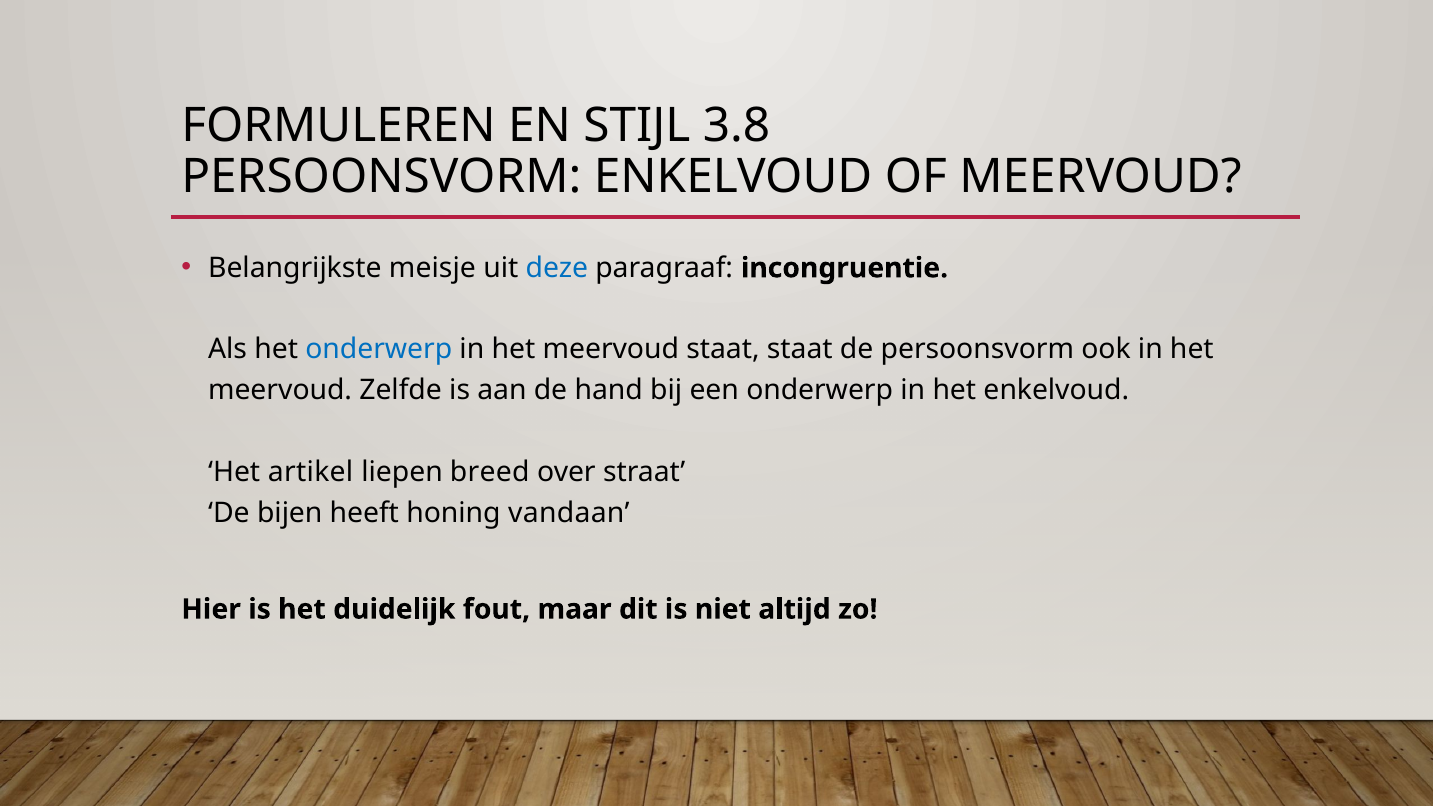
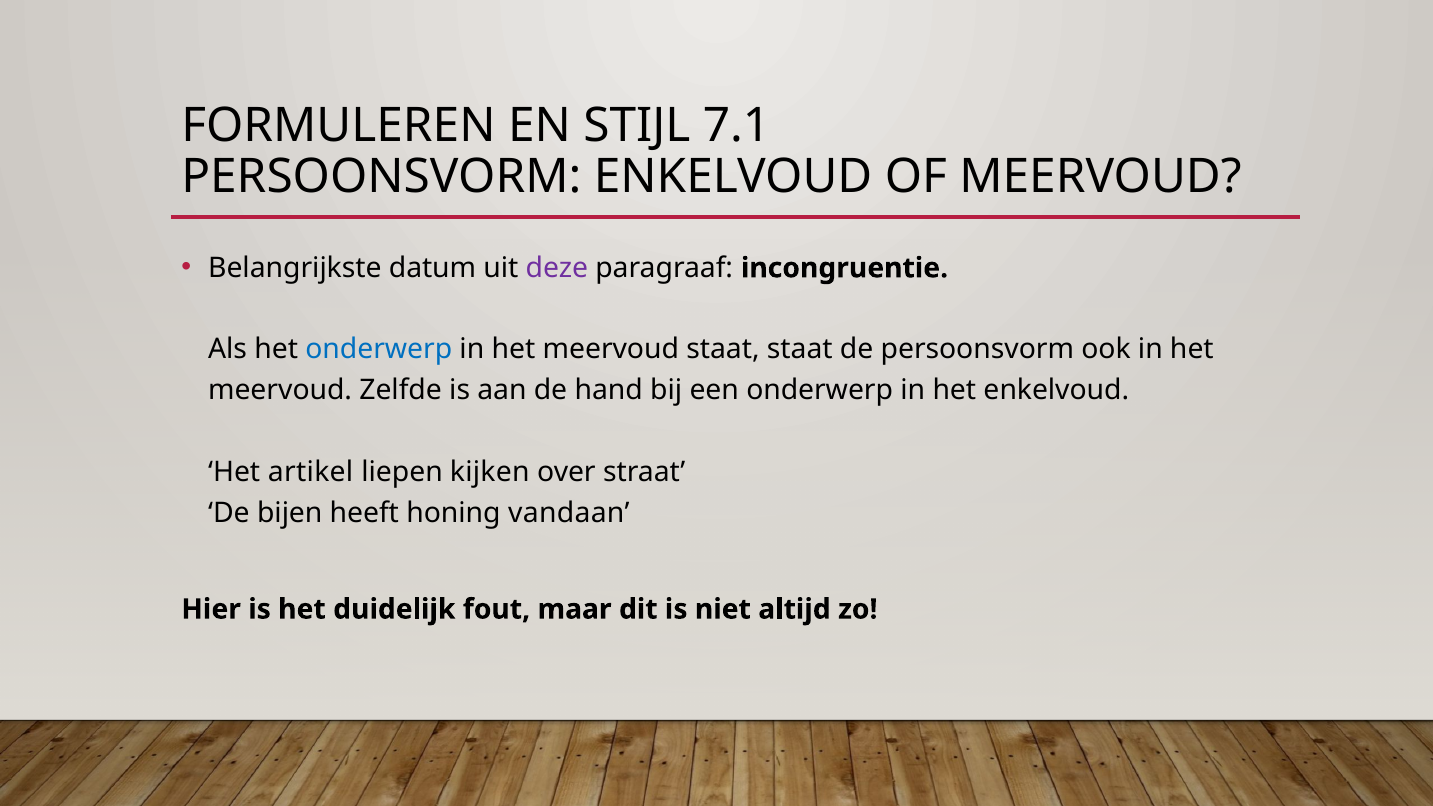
3.8: 3.8 -> 7.1 (736, 125)
meisje: meisje -> datum (433, 268)
deze colour: blue -> purple (557, 268)
breed: breed -> kijken (490, 472)
